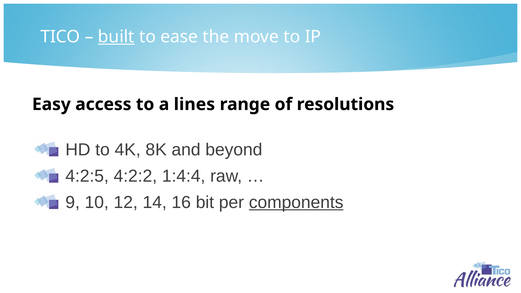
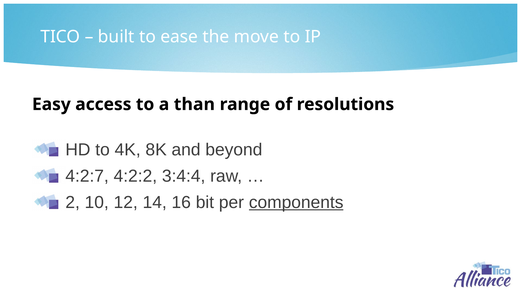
built underline: present -> none (116, 37)
lines: lines -> than (194, 104)
4:2:5: 4:2:5 -> 4:2:7 (87, 176)
1:4:4: 1:4:4 -> 3:4:4 (184, 176)
9: 9 -> 2 (73, 203)
